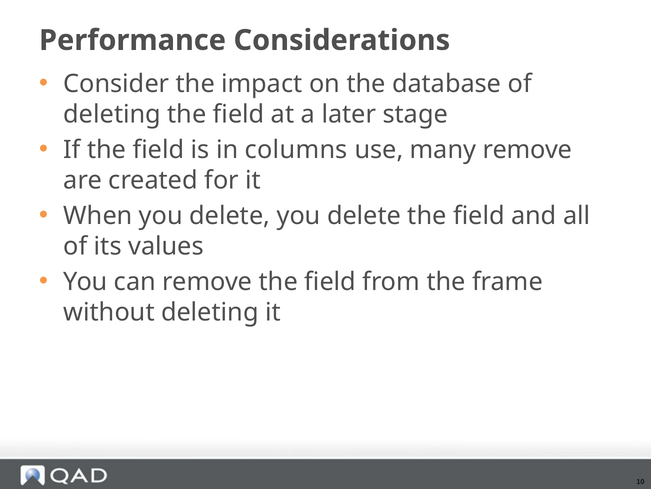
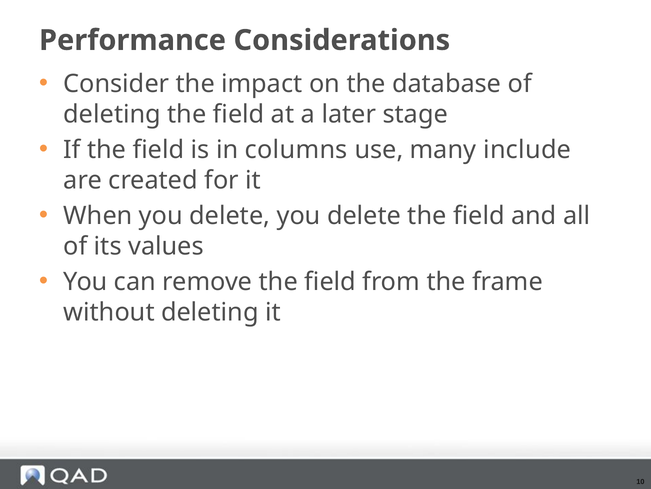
many remove: remove -> include (527, 150)
